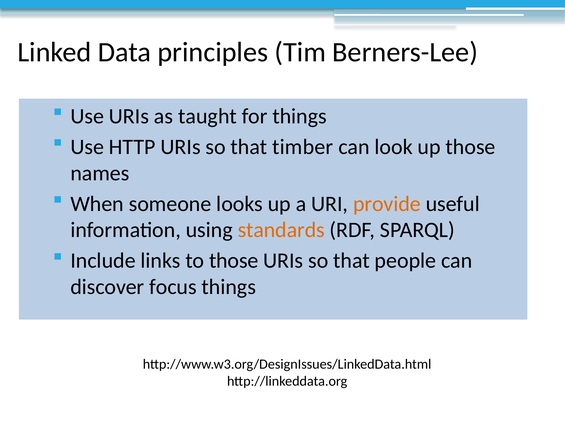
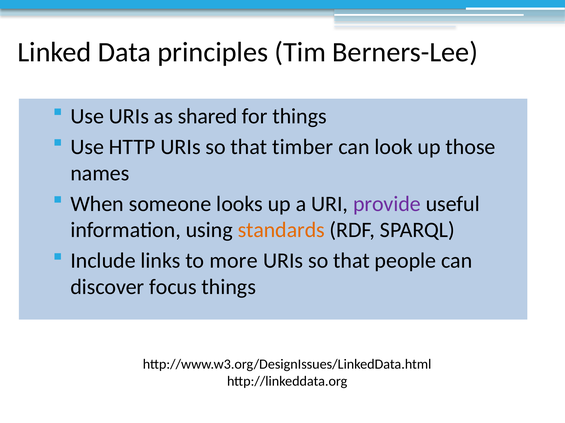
taught: taught -> shared (208, 116)
provide colour: orange -> purple (387, 204)
to those: those -> more (234, 261)
